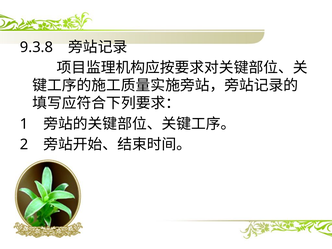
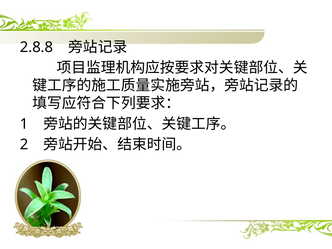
9.3.8: 9.3.8 -> 2.8.8 (37, 47)
